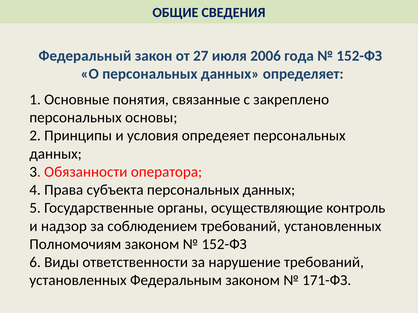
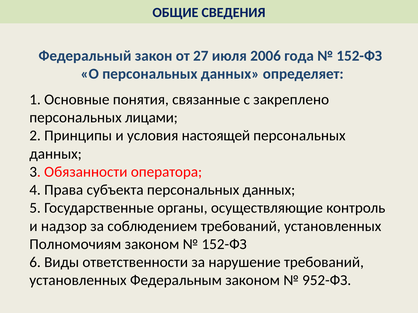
основы: основы -> лицами (151, 118)
опредеяет: опредеяет -> настоящей (216, 136)
171-ФЗ: 171-ФЗ -> 952-ФЗ (327, 281)
